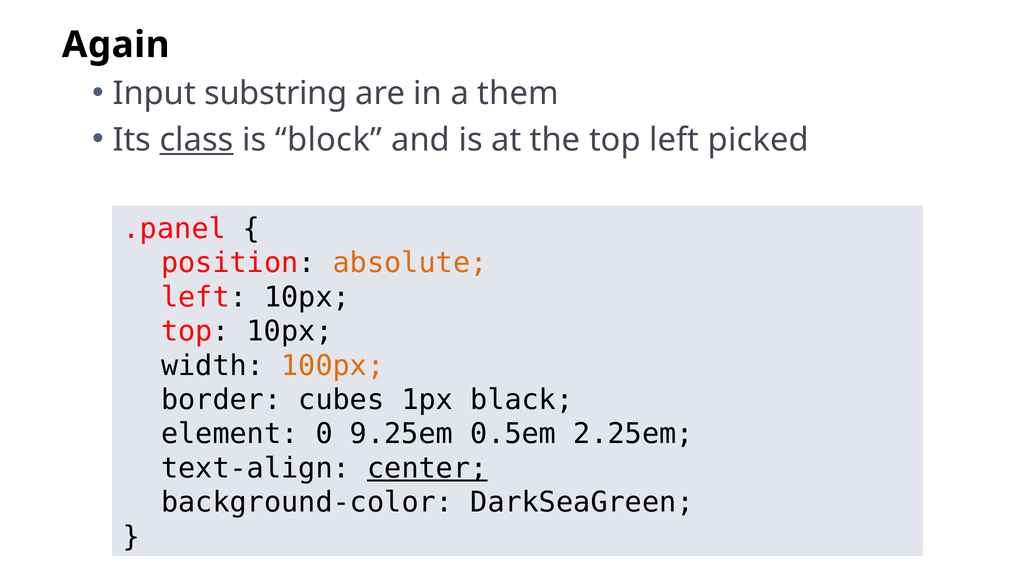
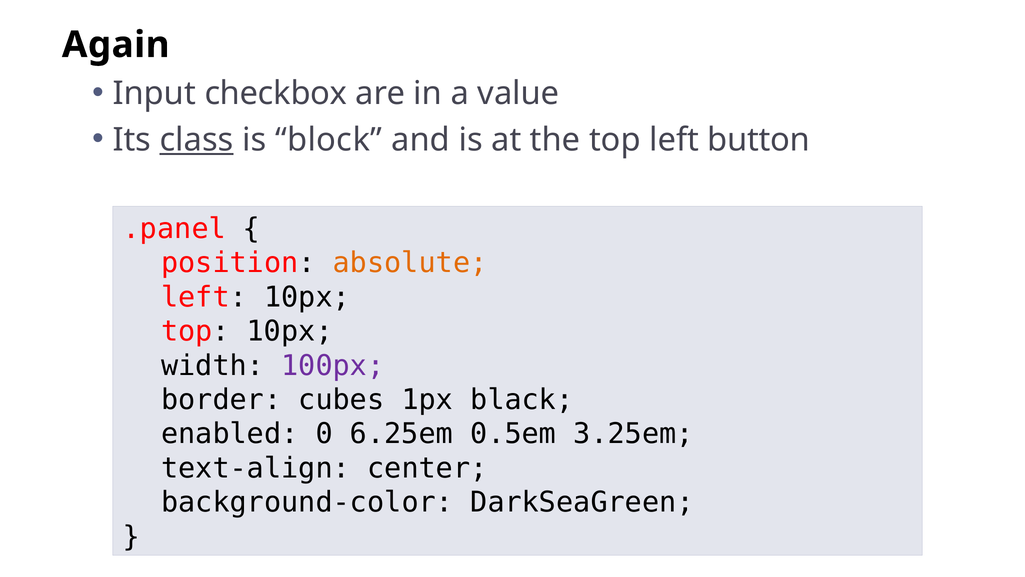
substring: substring -> checkbox (276, 93)
them: them -> value (518, 93)
picked: picked -> button (759, 140)
100px colour: orange -> purple (333, 365)
element: element -> enabled (230, 434)
9.25em: 9.25em -> 6.25em (401, 434)
2.25em: 2.25em -> 3.25em (634, 434)
center underline: present -> none (427, 468)
